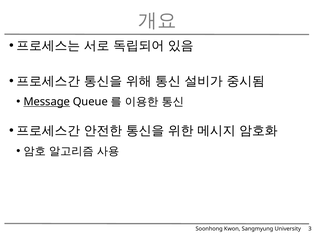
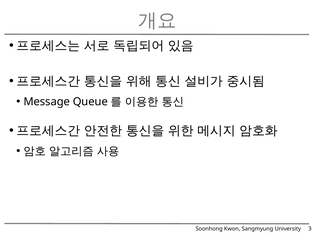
Message underline: present -> none (47, 102)
